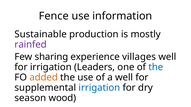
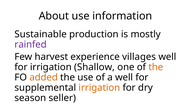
Fence: Fence -> About (54, 16)
sharing: sharing -> harvest (51, 57)
Leaders: Leaders -> Shallow (94, 67)
the colour: blue -> orange (156, 67)
irrigation colour: blue -> orange (99, 88)
wood: wood -> seller (62, 98)
